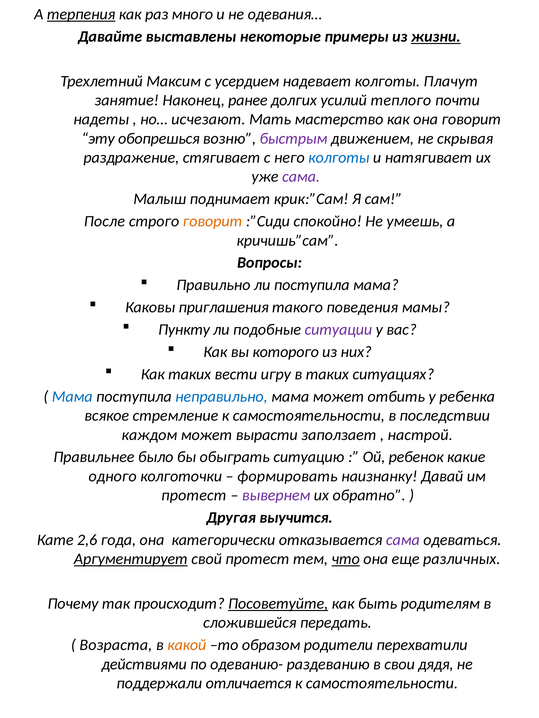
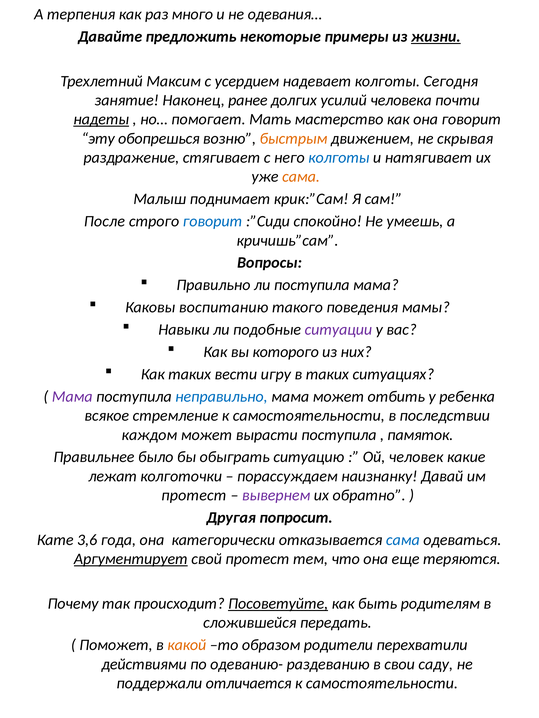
терпения underline: present -> none (81, 14)
выставлены: выставлены -> предложить (191, 37)
Плачут: Плачут -> Сегодня (451, 81)
теплого: теплого -> человека (401, 100)
надеты underline: none -> present (101, 119)
исчезают: исчезают -> помогает (208, 119)
быстрым colour: purple -> orange (294, 139)
сама colour: purple -> orange (301, 177)
говорит colour: orange -> blue (212, 222)
приглашения: приглашения -> воспитанию (224, 308)
Пункту: Пункту -> Навыки (184, 330)
Мама colour: blue -> purple (72, 397)
вырасти заползает: заползает -> поступила (339, 435)
настрой: настрой -> памяток (420, 435)
ребенок: ребенок -> человек (416, 457)
одного: одного -> лежат (113, 477)
формировать: формировать -> порассуждаем (287, 477)
выучится: выучится -> попросит (296, 518)
2,6: 2,6 -> 3,6 (87, 540)
сама colour: purple -> blue (403, 540)
что underline: present -> none (346, 560)
различных: различных -> теряются (462, 560)
Возраста: Возраста -> Поможет (116, 646)
дядя: дядя -> саду (436, 665)
